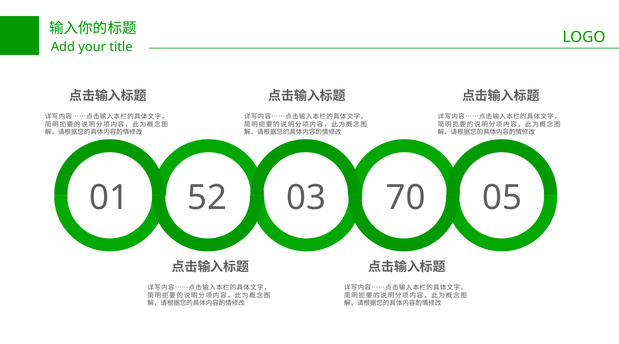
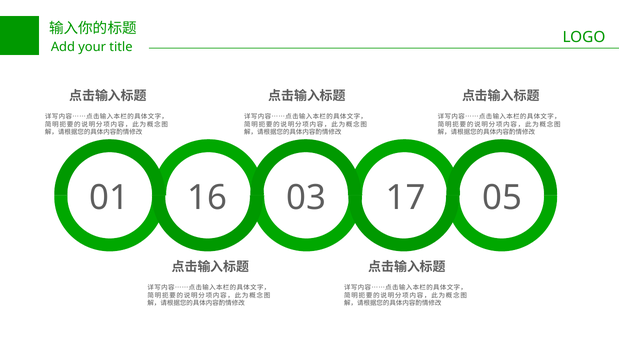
52: 52 -> 16 (207, 198)
70: 70 -> 17 (406, 198)
